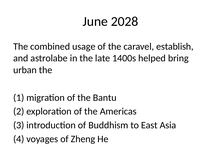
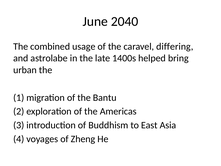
2028: 2028 -> 2040 (125, 21)
establish: establish -> differing (175, 46)
